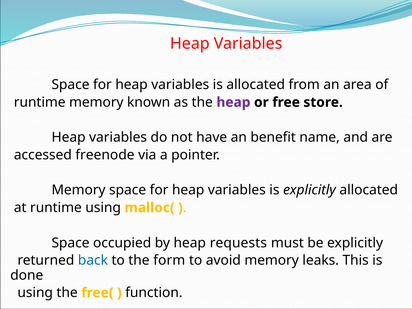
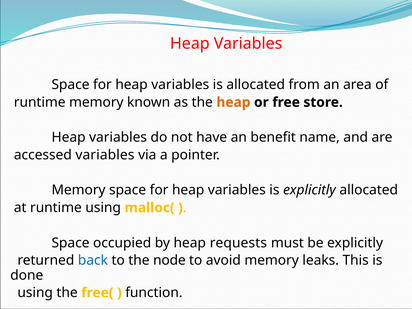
heap colour: purple -> orange (233, 102)
accessed freenode: freenode -> variables (105, 155)
form: form -> node (169, 260)
